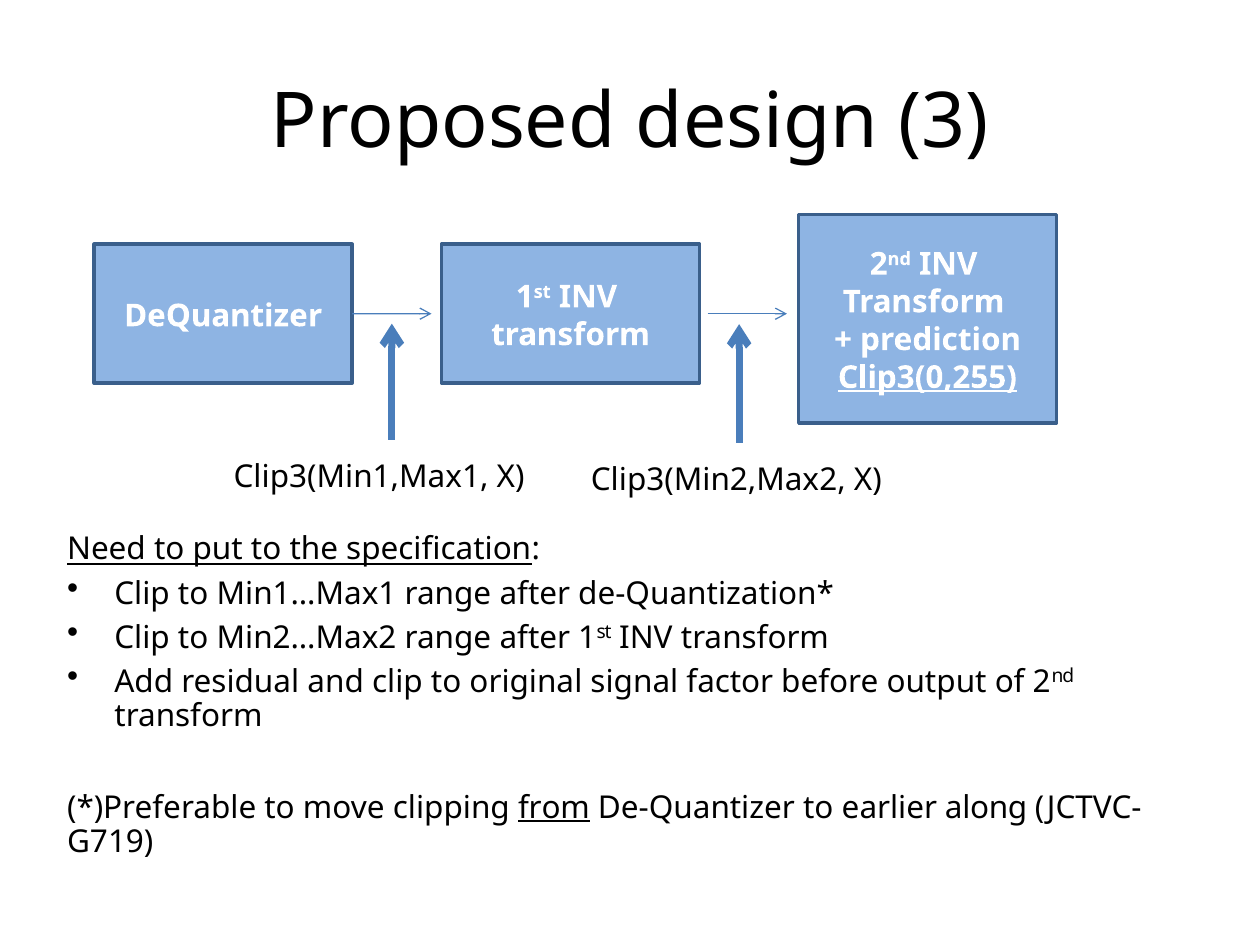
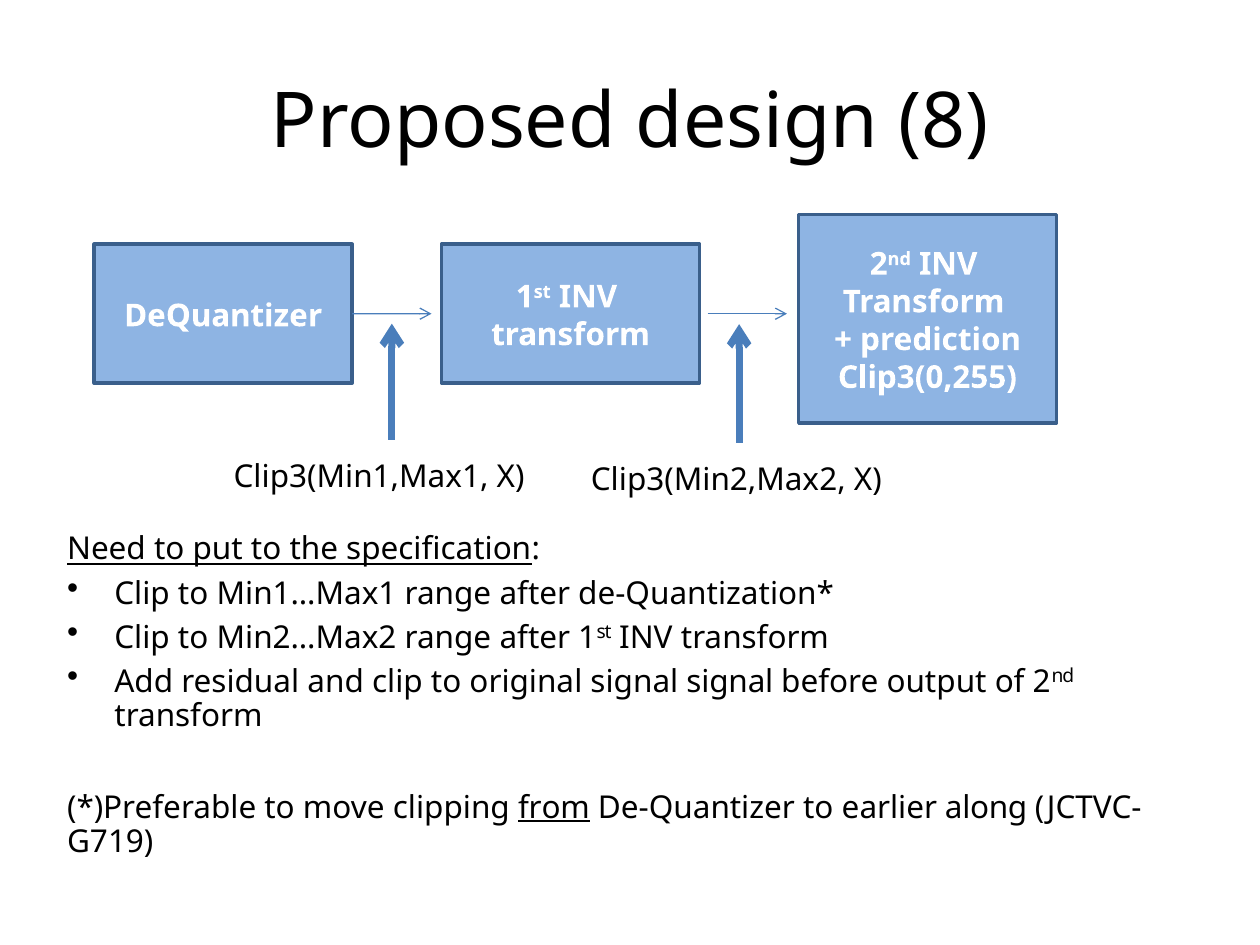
3: 3 -> 8 (943, 122)
Clip3(0,255 underline: present -> none (927, 378)
signal factor: factor -> signal (730, 682)
